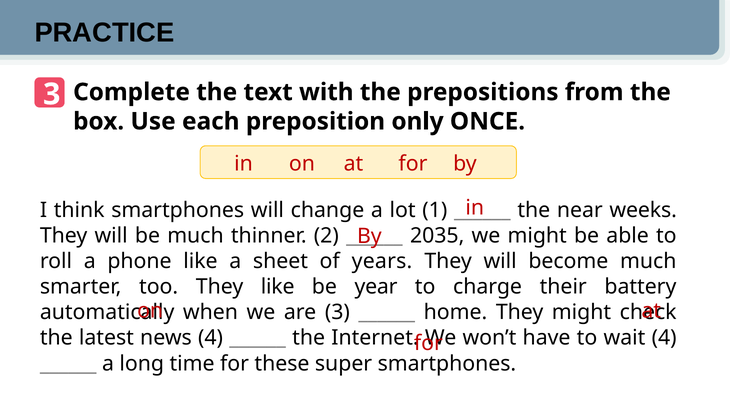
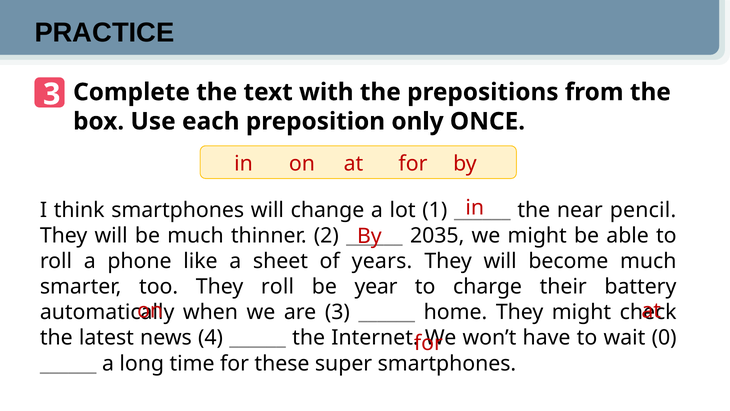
weeks: weeks -> pencil (643, 210)
They like: like -> roll (277, 287)
wait 4: 4 -> 0 (664, 338)
